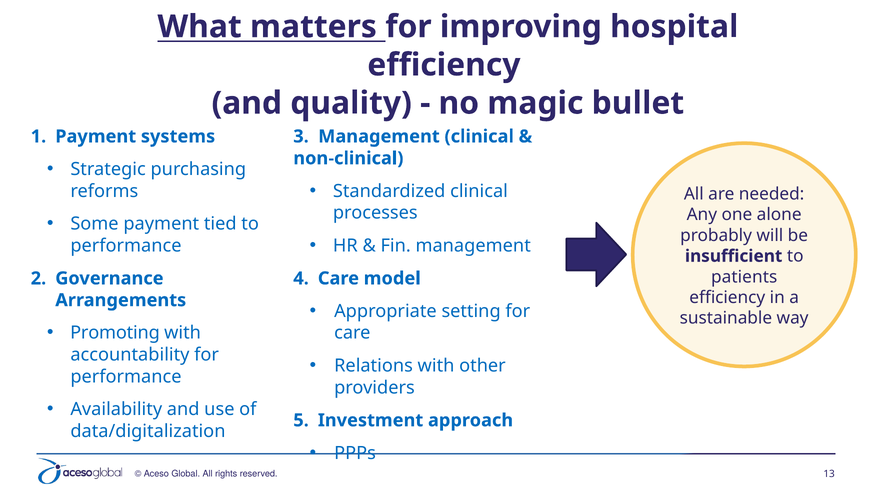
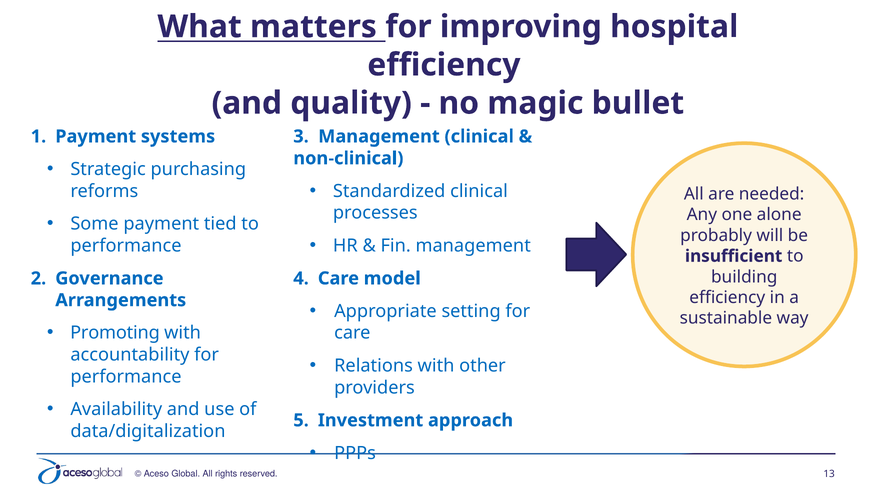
patients: patients -> building (744, 277)
